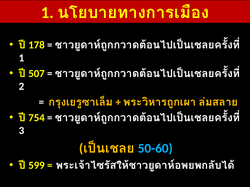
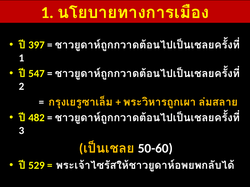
178: 178 -> 397 (37, 45)
507: 507 -> 547 (37, 74)
754: 754 -> 482 (37, 118)
50-60 colour: light blue -> white (155, 149)
599: 599 -> 529 (37, 166)
